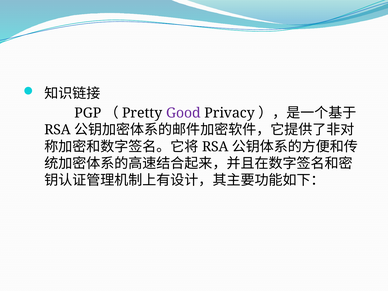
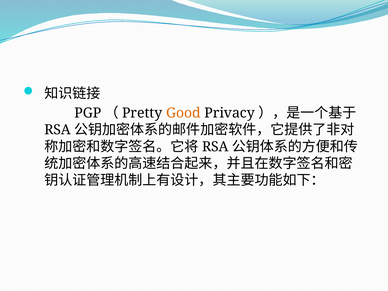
Good colour: purple -> orange (183, 113)
